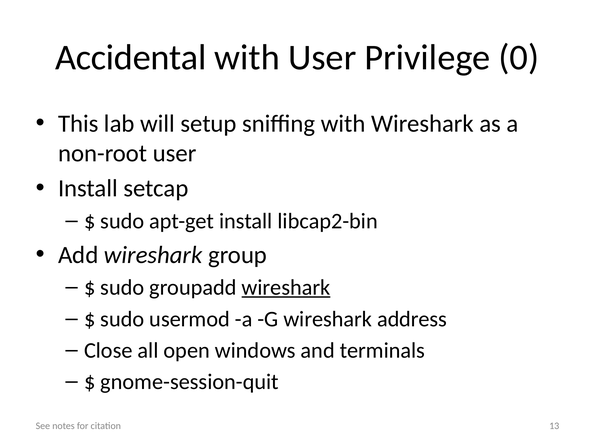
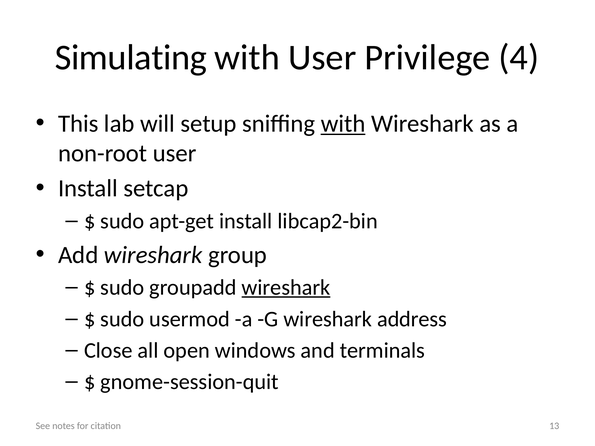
Accidental: Accidental -> Simulating (131, 58)
0: 0 -> 4 (519, 58)
with underline: none -> present (343, 124)
